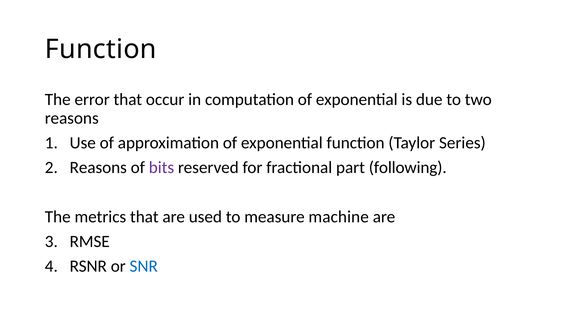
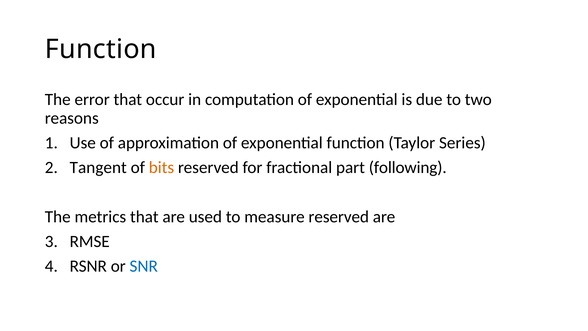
Reasons: Reasons -> Tangent (98, 167)
bits colour: purple -> orange (161, 167)
measure machine: machine -> reserved (339, 217)
